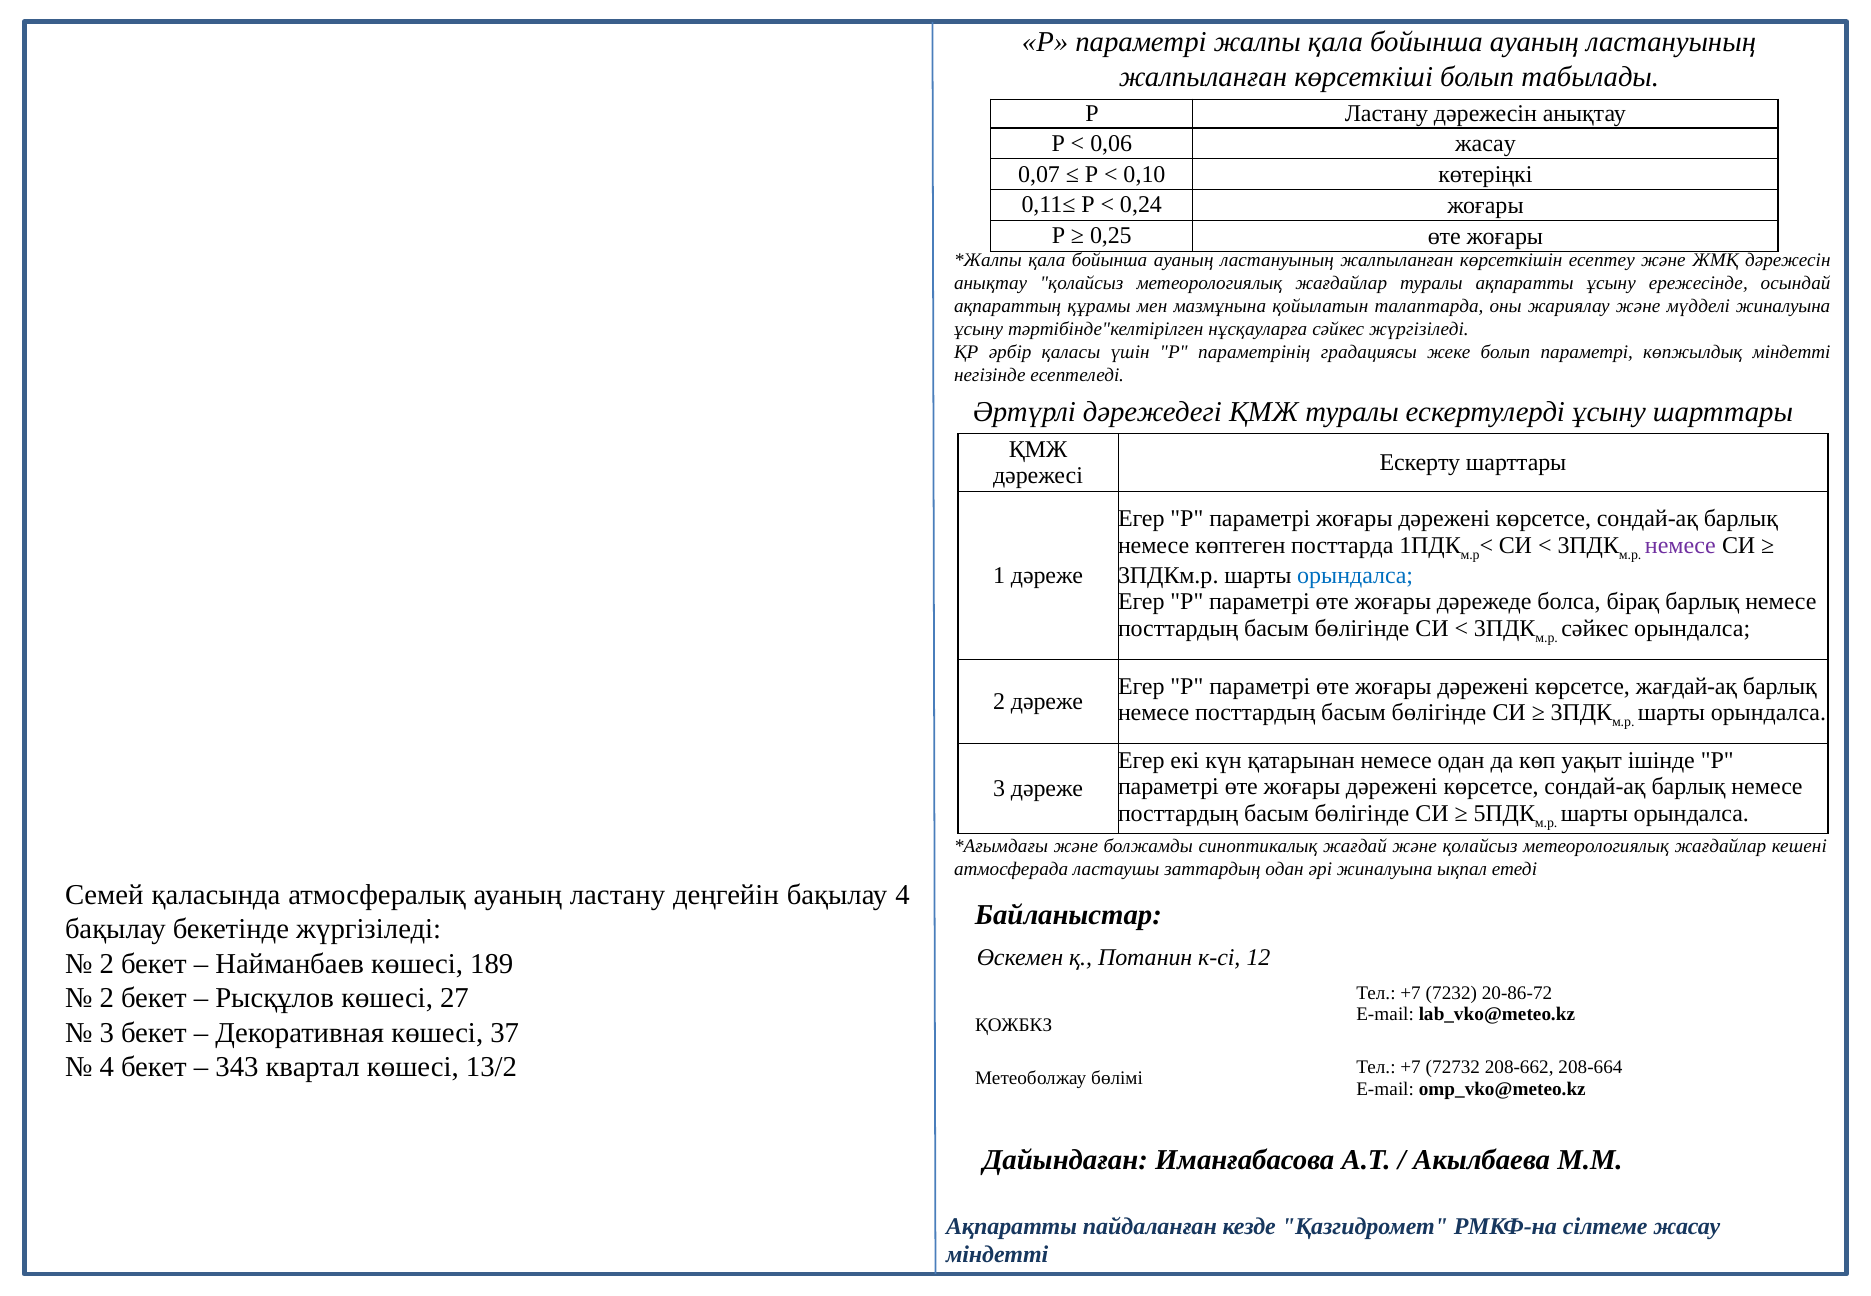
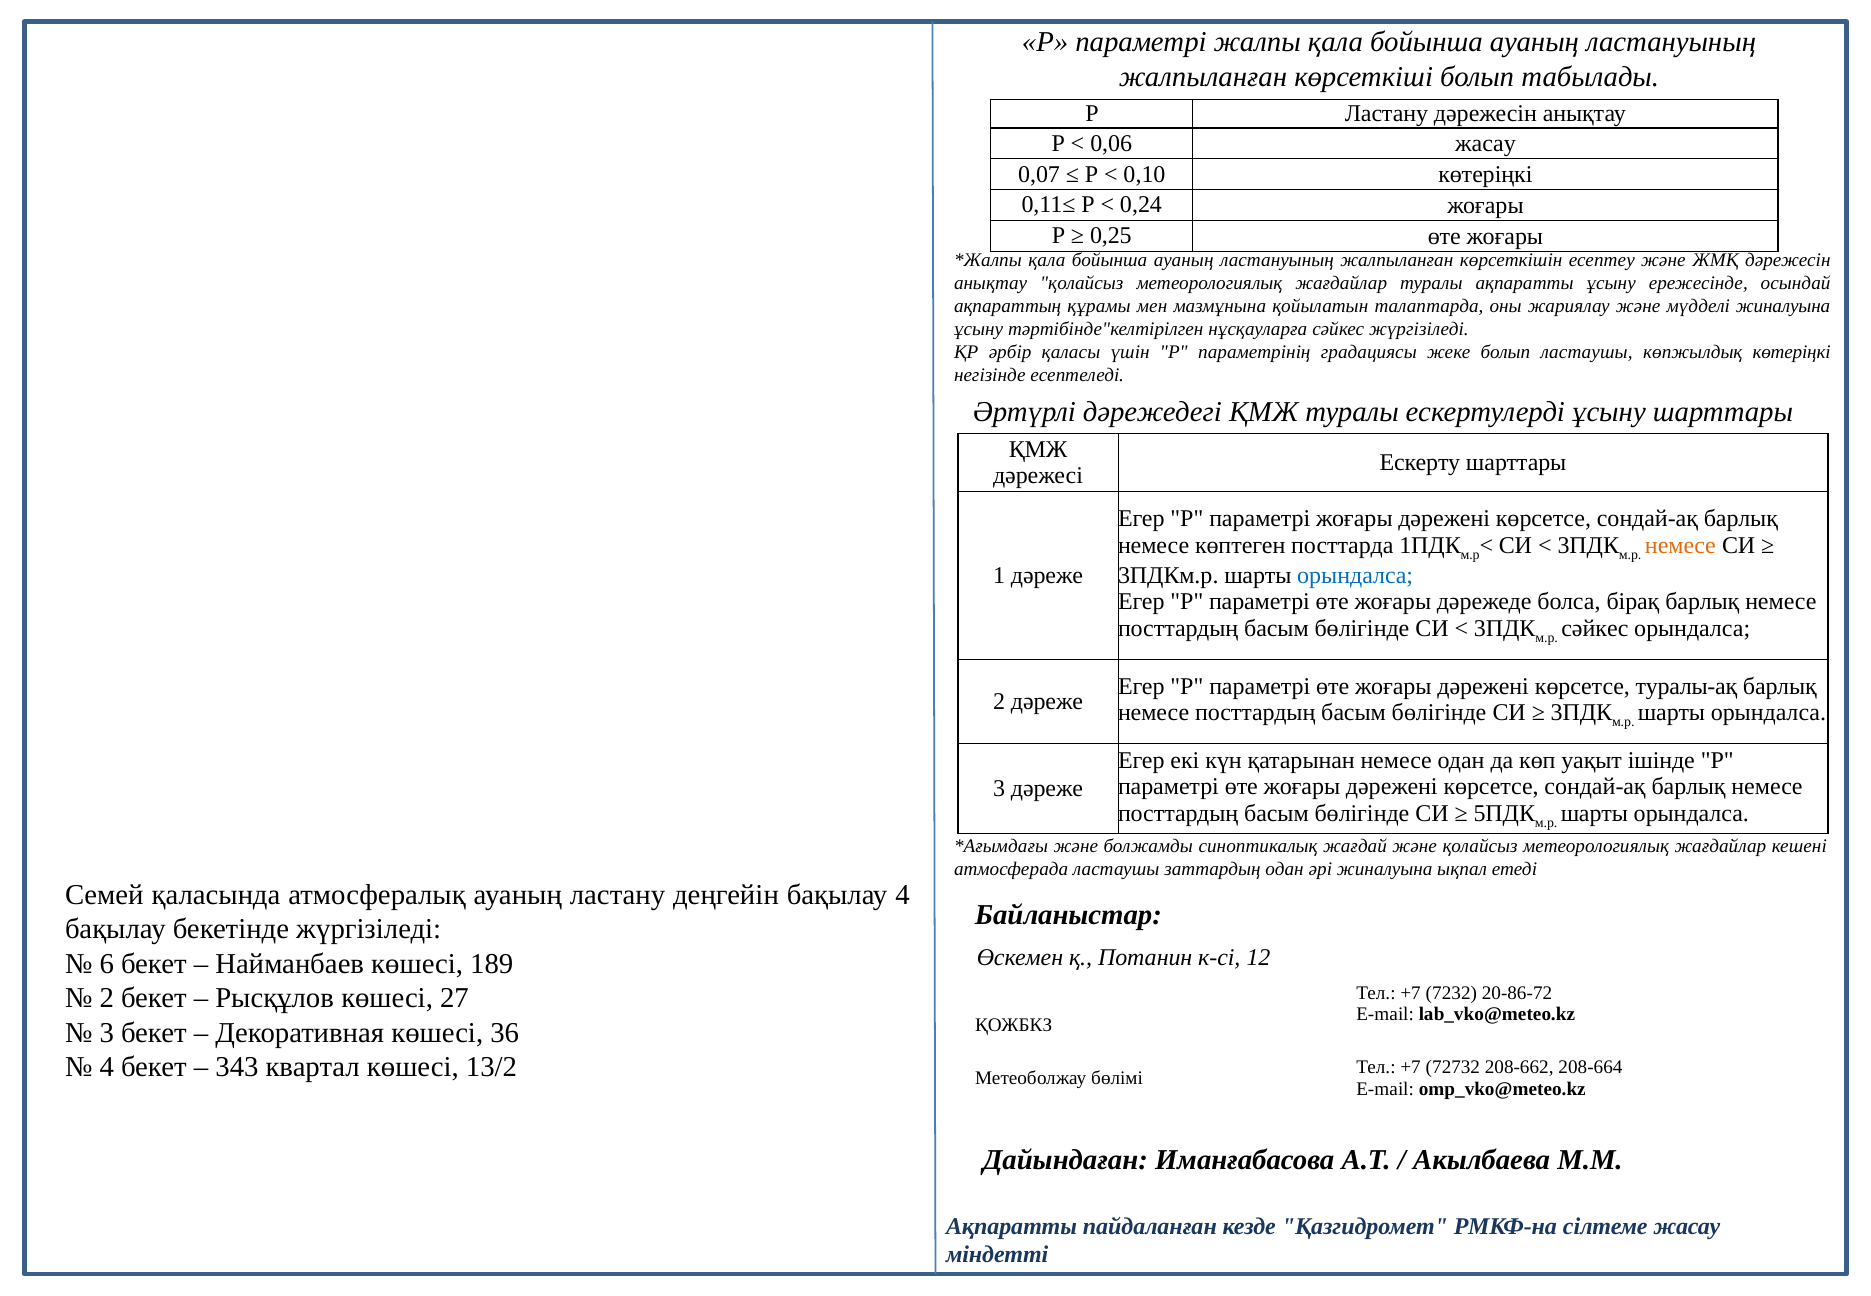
болып параметрі: параметрі -> ластаушы (1587, 352)
көпжылдық міндетті: міндетті -> көтеріңкі (1792, 352)
немесе colour: purple -> orange (1680, 545)
жағдай-ақ: жағдай-ақ -> туралы-ақ (1686, 686)
2: 2 -> 6 (107, 963)
37: 37 -> 36 (505, 1032)
